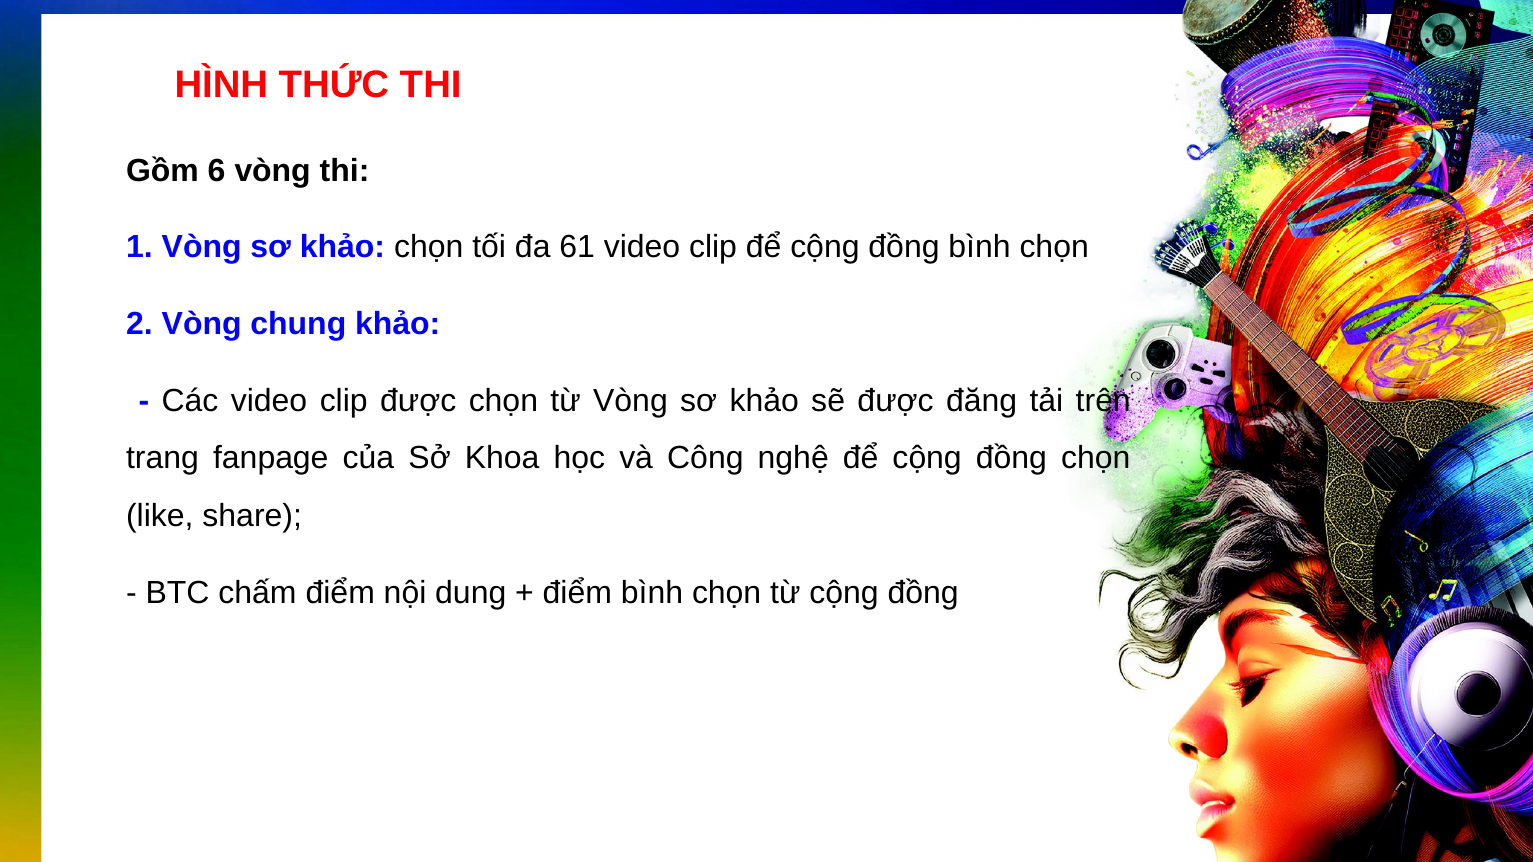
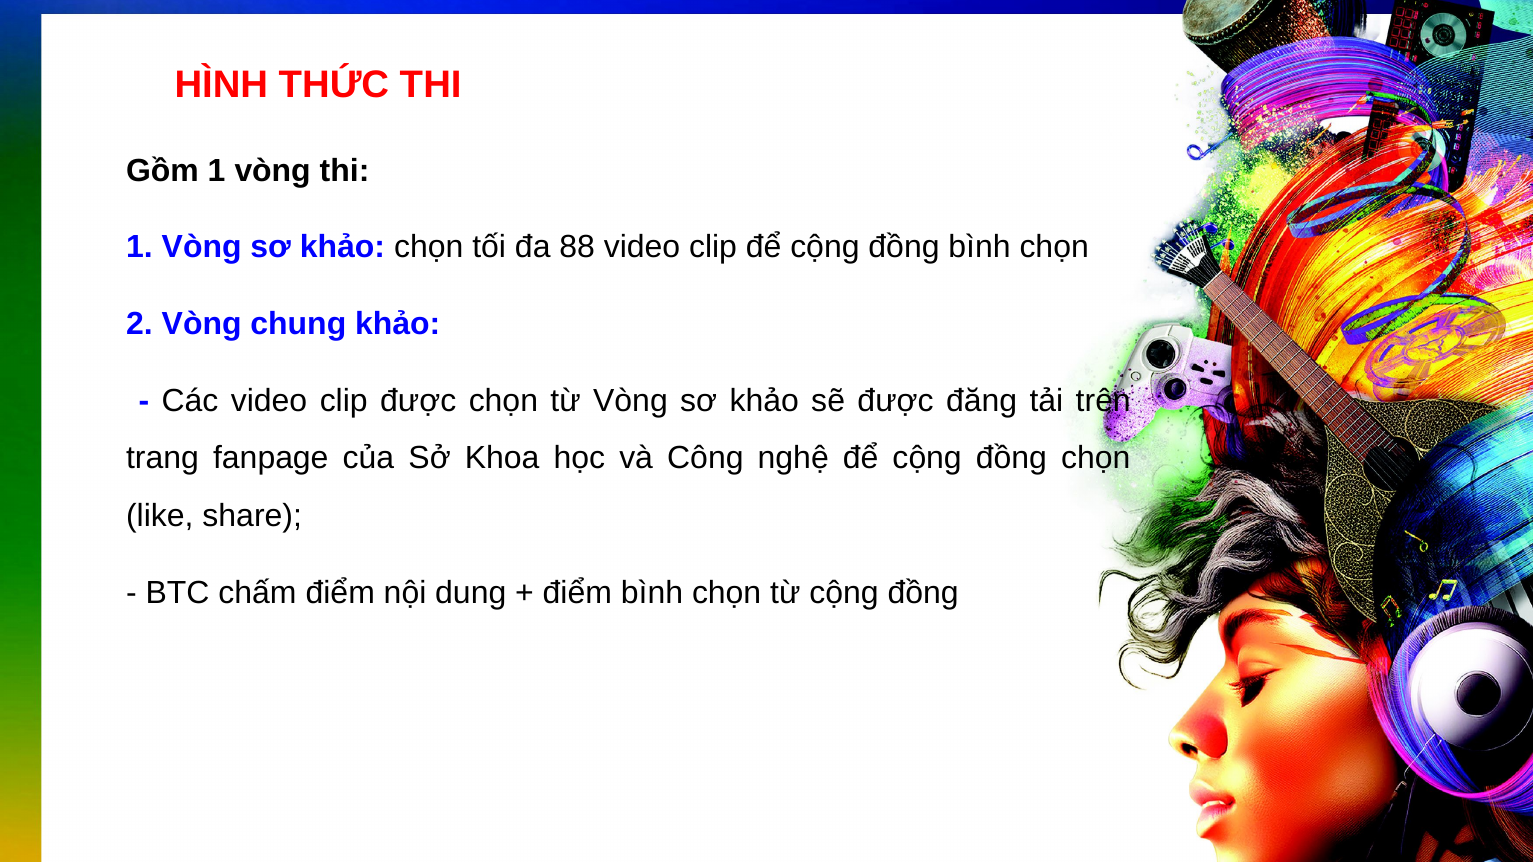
Gồm 6: 6 -> 1 (217, 171)
61: 61 -> 88 (577, 247)
